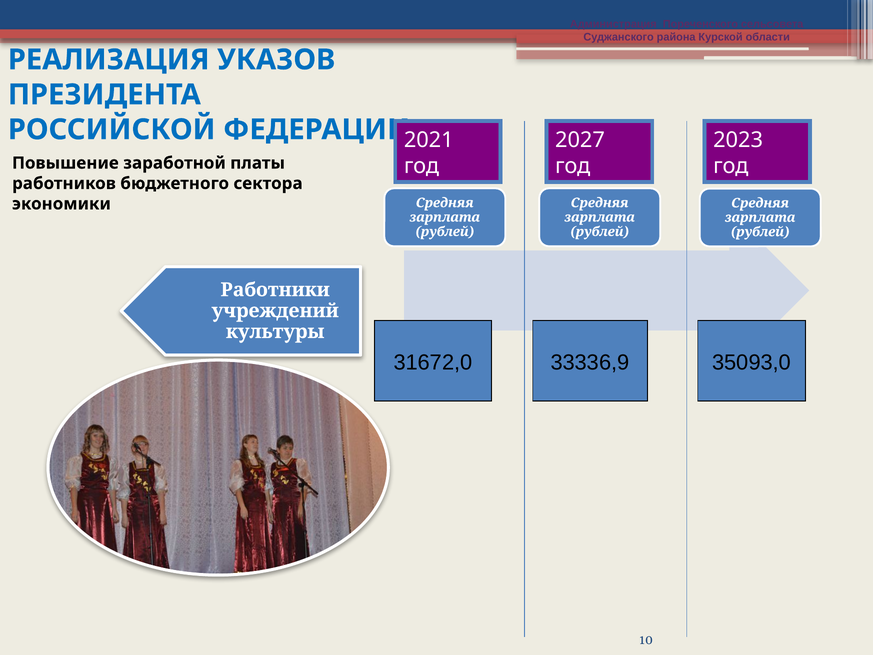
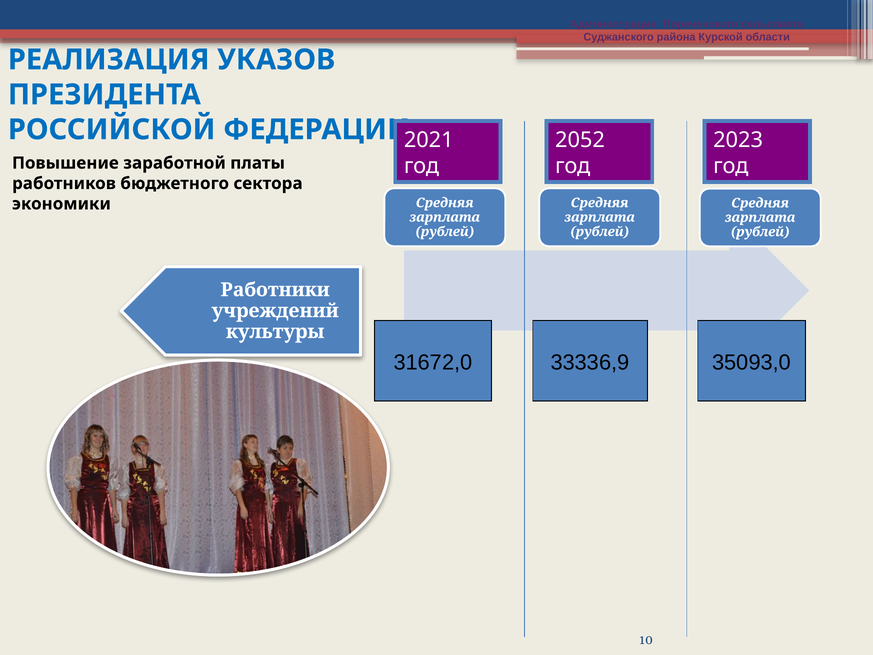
2027: 2027 -> 2052 (580, 140)
